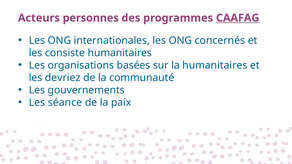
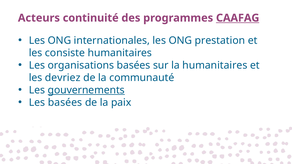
personnes: personnes -> continuité (91, 18)
concernés: concernés -> prestation (220, 41)
gouvernements underline: none -> present (86, 90)
Les séance: séance -> basées (65, 103)
